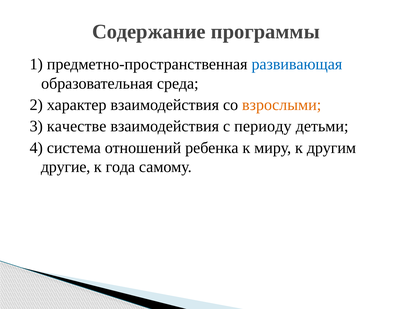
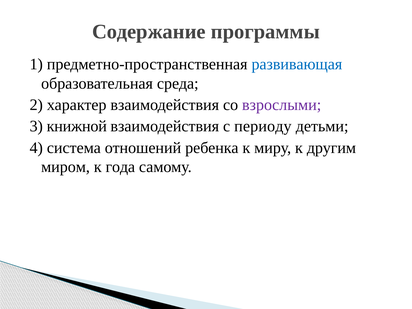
взрослыми colour: orange -> purple (282, 105)
качестве: качестве -> книжной (77, 126)
другие: другие -> миром (65, 167)
